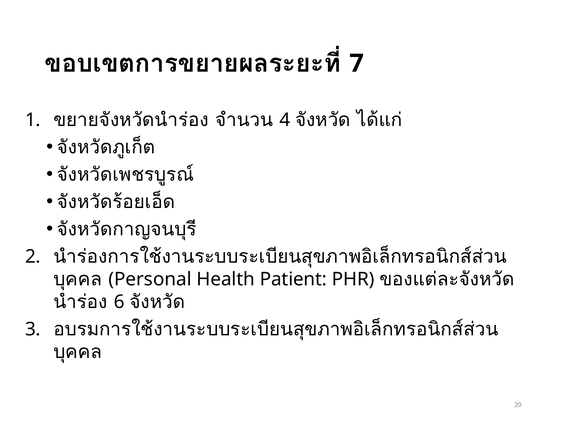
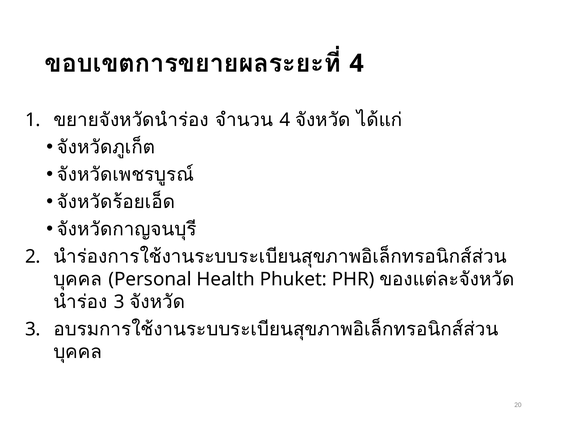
7: 7 -> 4 (357, 63)
Patient: Patient -> Phuket (293, 280)
6: 6 -> 3 (119, 302)
